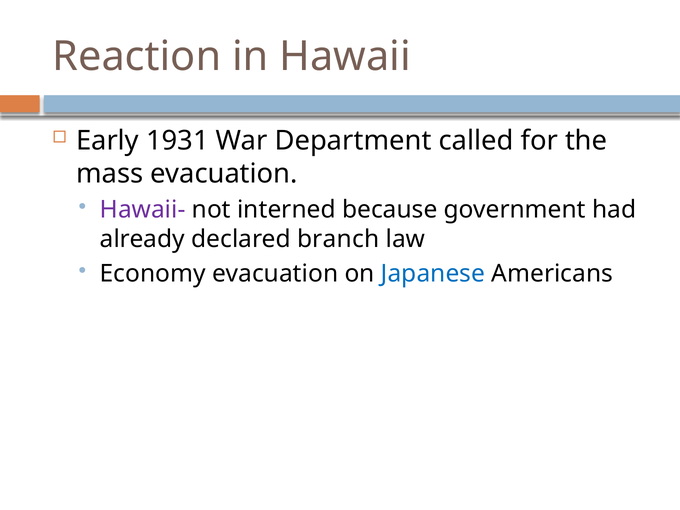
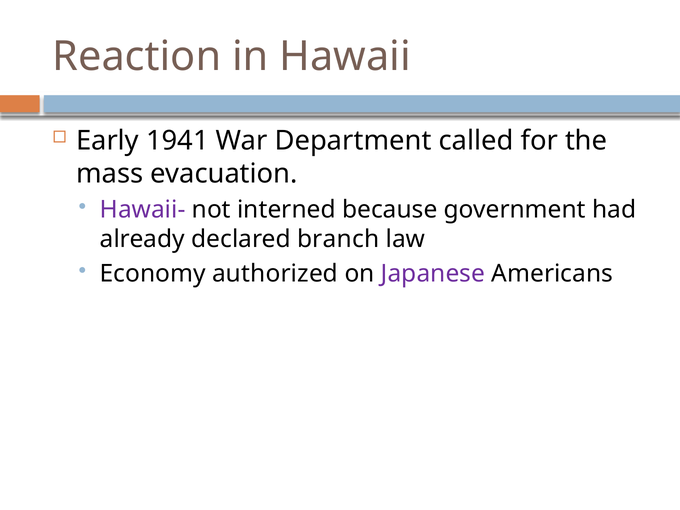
1931: 1931 -> 1941 (177, 141)
Economy evacuation: evacuation -> authorized (275, 274)
Japanese colour: blue -> purple (433, 274)
